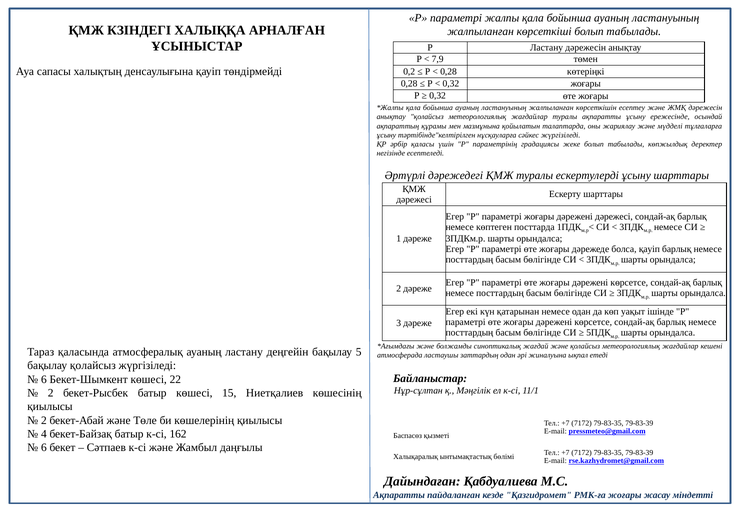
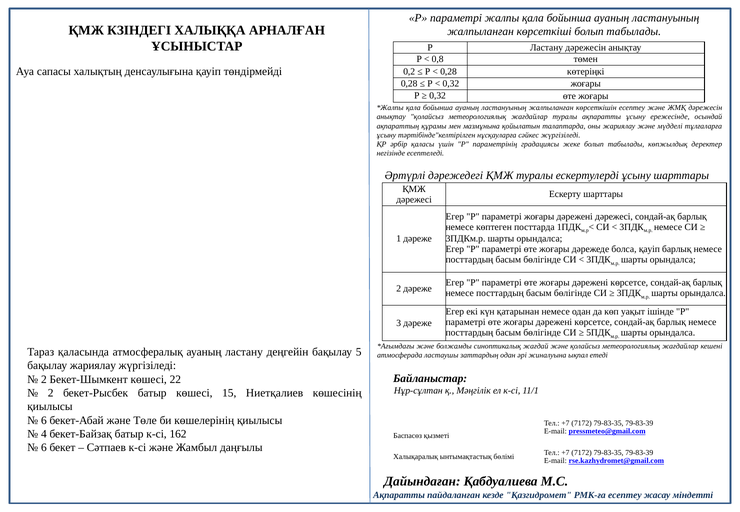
7,9: 7,9 -> 0,8 (438, 59)
бақылау қолайсыз: қолайсыз -> жариялау (93, 366)
6: 6 -> 2 (44, 380)
2: 2 -> 6 (44, 421)
РМК-ға жоғары: жоғары -> есептеу (625, 496)
